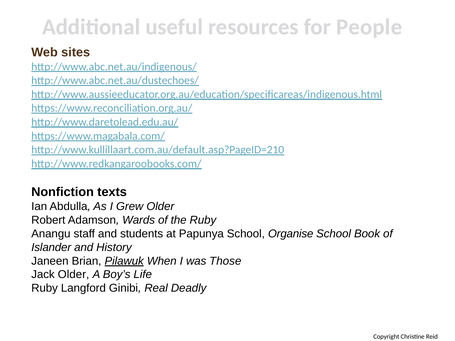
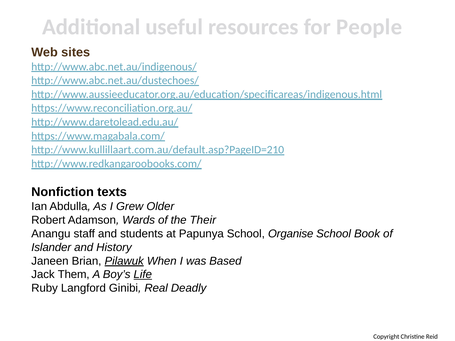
the Ruby: Ruby -> Their (203, 220)
Those: Those -> Based (225, 261)
Jack Older: Older -> Them (74, 275)
Life underline: none -> present (143, 275)
